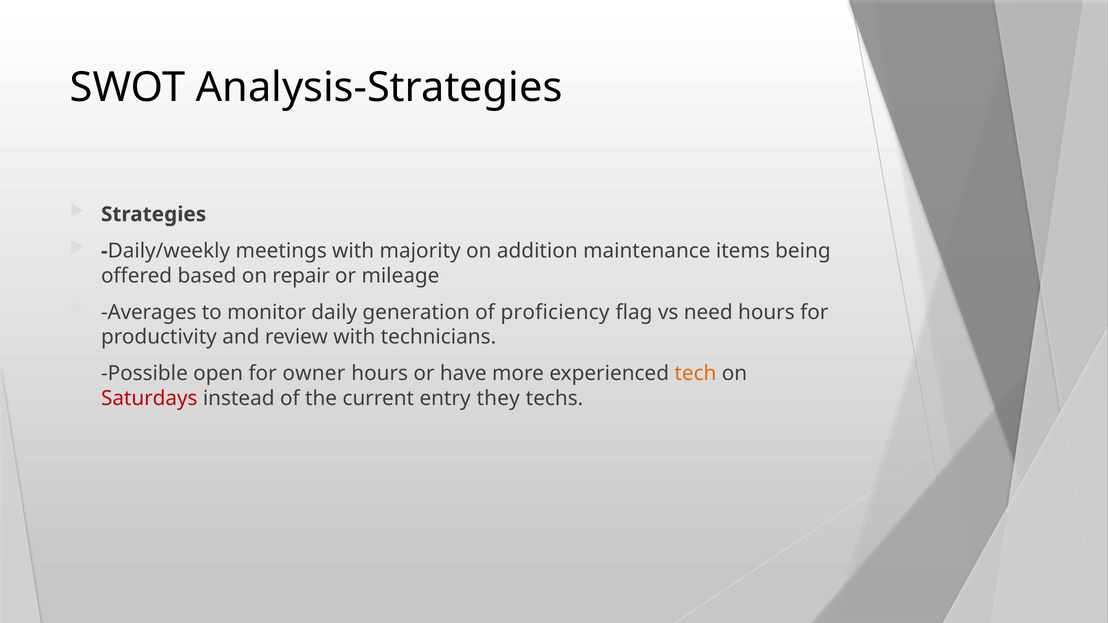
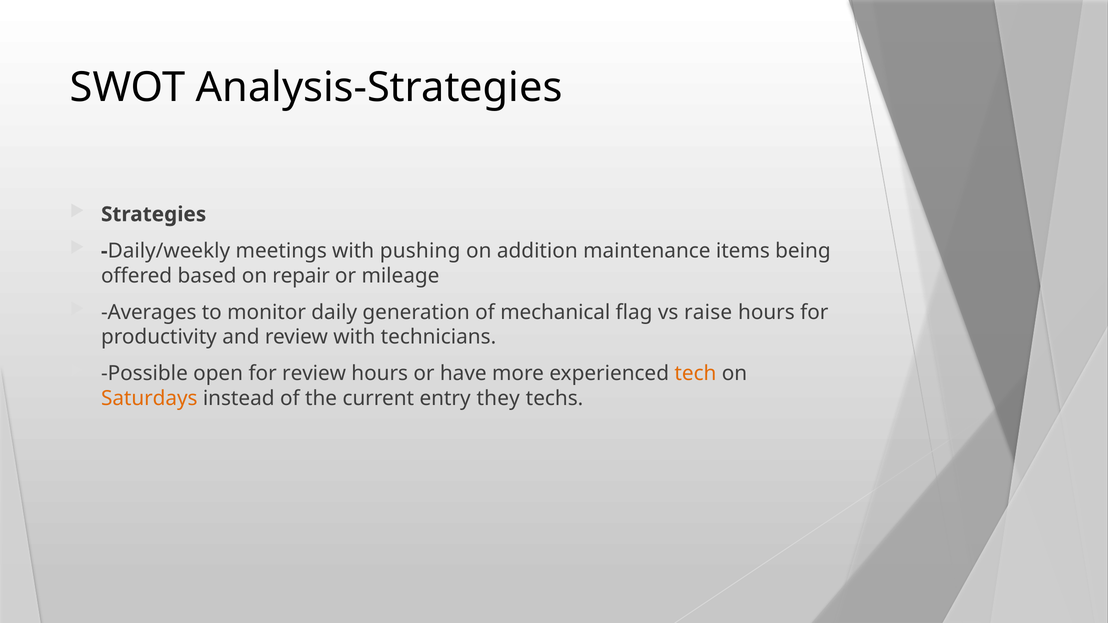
majority: majority -> pushing (420, 251)
proficiency: proficiency -> mechanical (555, 312)
need: need -> raise (708, 312)
for owner: owner -> review (314, 374)
Saturdays colour: red -> orange (149, 399)
